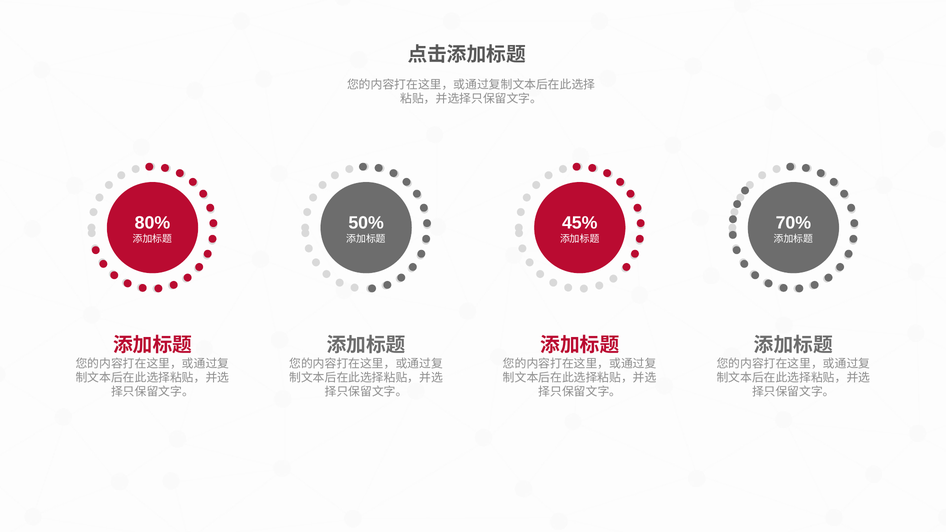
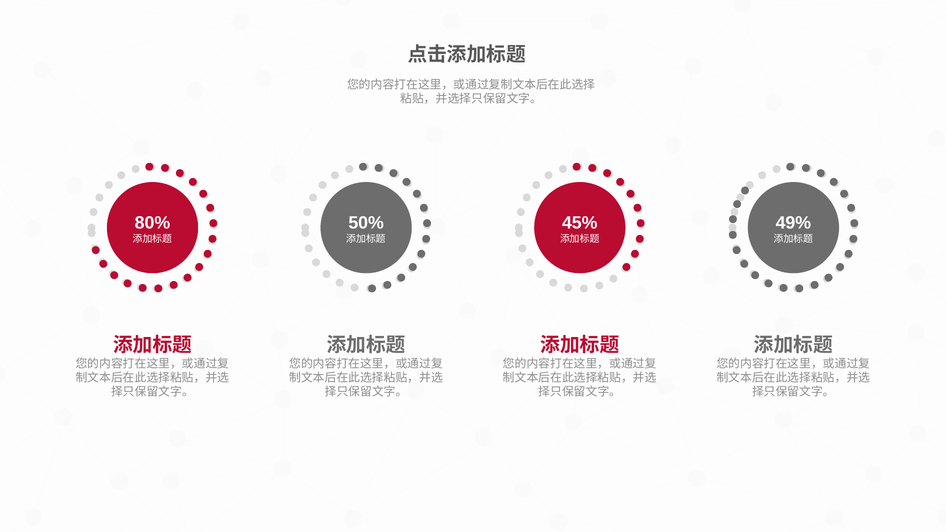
70%: 70% -> 49% (793, 223)
